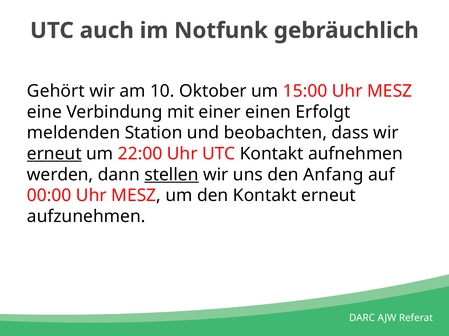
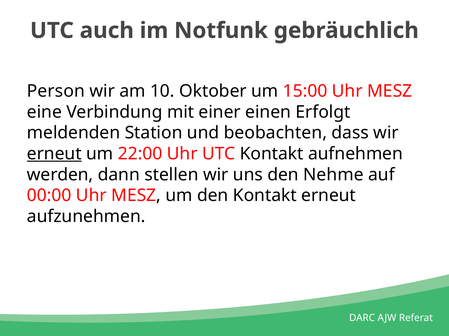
Gehört: Gehört -> Person (56, 91)
stellen underline: present -> none (171, 175)
Anfang: Anfang -> Nehme (333, 175)
